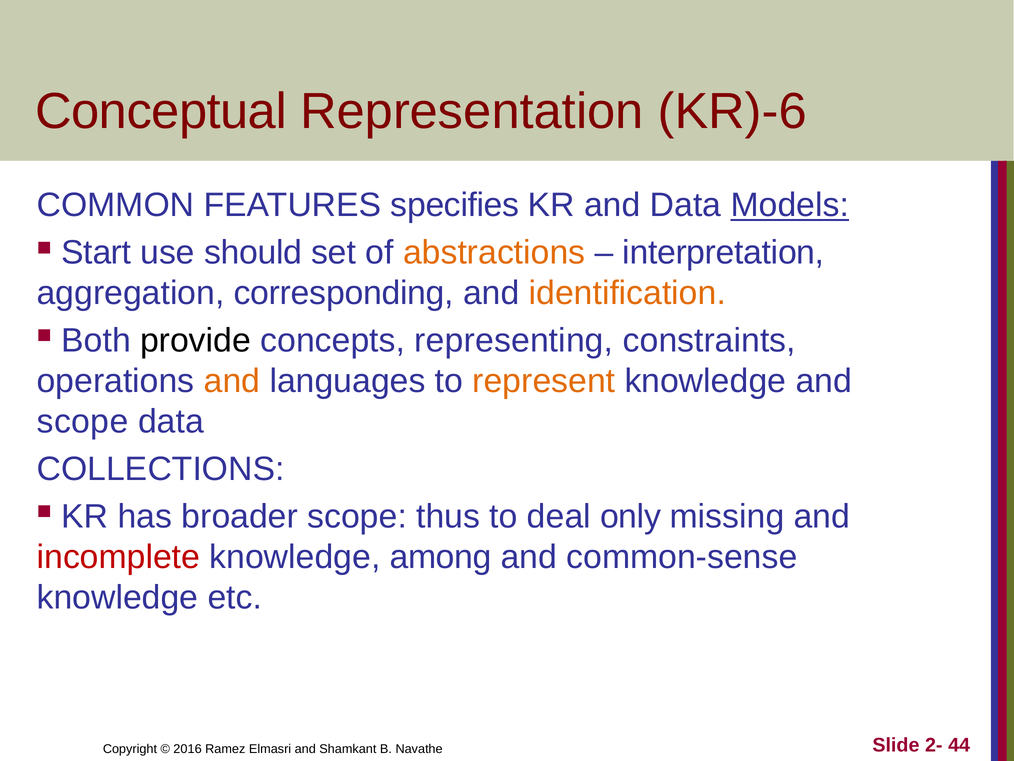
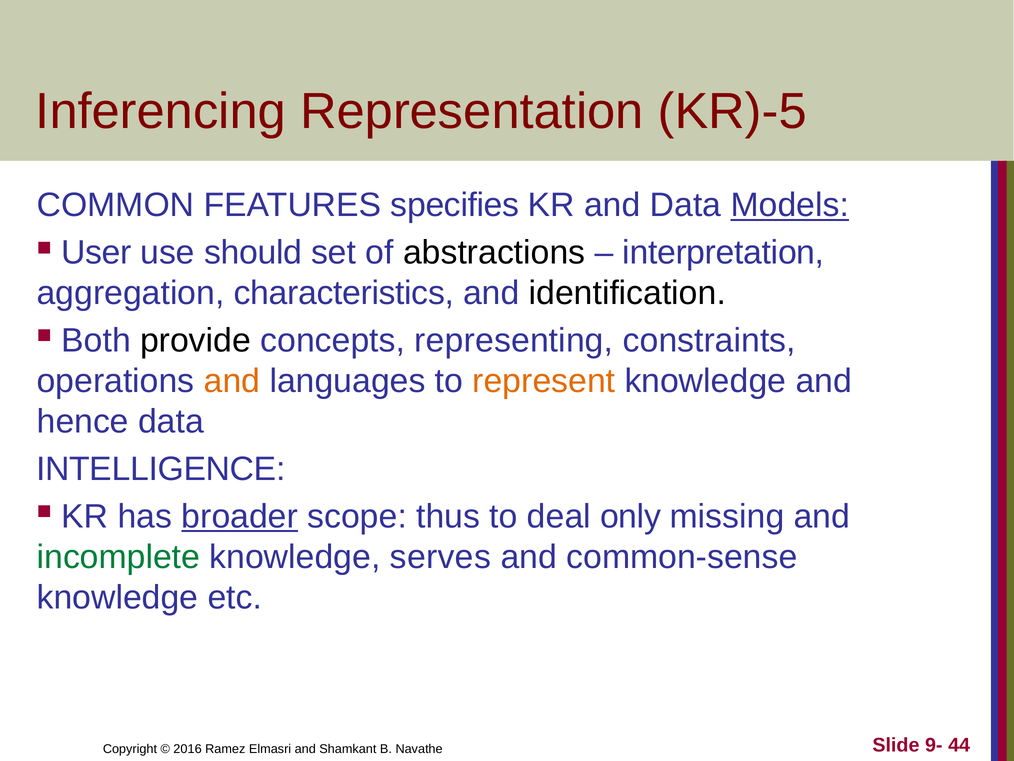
Conceptual: Conceptual -> Inferencing (161, 112)
KR)-6: KR)-6 -> KR)-5 (732, 112)
Start: Start -> User (96, 252)
abstractions colour: orange -> black (494, 252)
corresponding: corresponding -> characteristics (344, 293)
identification colour: orange -> black (627, 293)
scope: scope -> hence (83, 421)
COLLECTIONS: COLLECTIONS -> INTELLIGENCE (161, 469)
broader underline: none -> present (240, 516)
incomplete colour: red -> green (118, 557)
among: among -> serves (440, 557)
2-: 2- -> 9- (934, 745)
